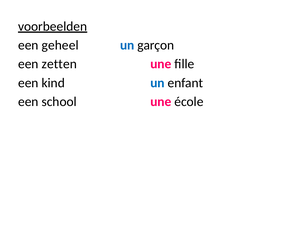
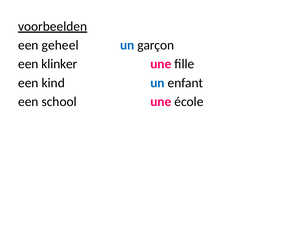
zetten: zetten -> klinker (59, 64)
